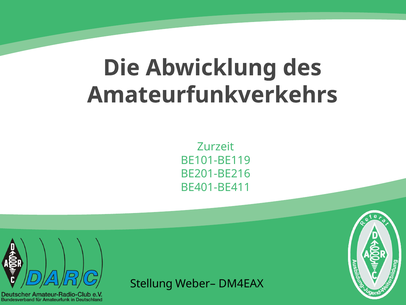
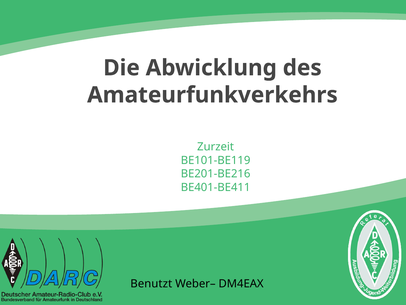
Stellung: Stellung -> Benutzt (151, 283)
